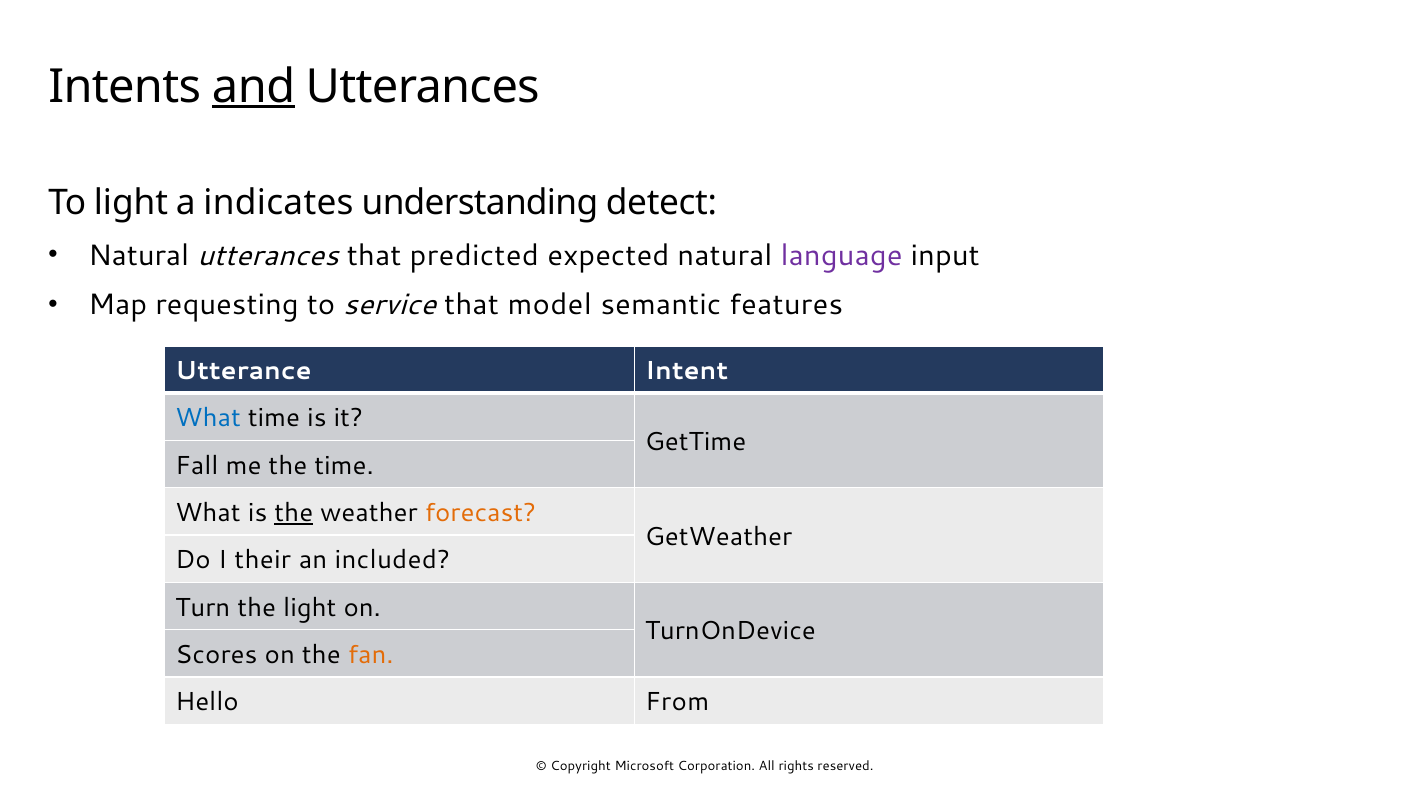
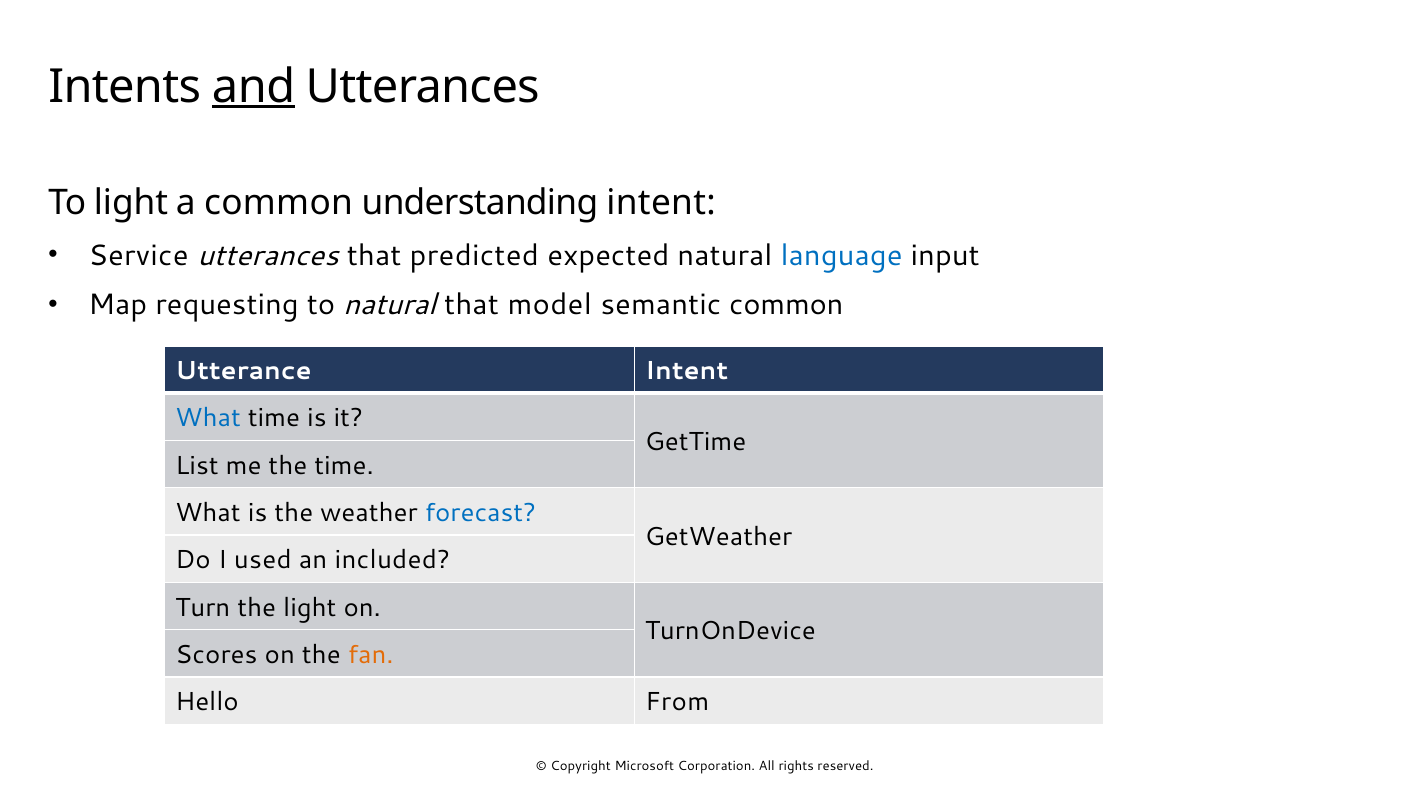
a indicates: indicates -> common (278, 203)
understanding detect: detect -> intent (661, 203)
Natural: Natural -> Service (138, 255)
language colour: purple -> blue (842, 255)
to service: service -> natural (390, 305)
semantic features: features -> common (786, 305)
Fall: Fall -> List (197, 465)
the underline: present -> none (294, 513)
forecast colour: orange -> blue (481, 513)
their: their -> used (263, 560)
